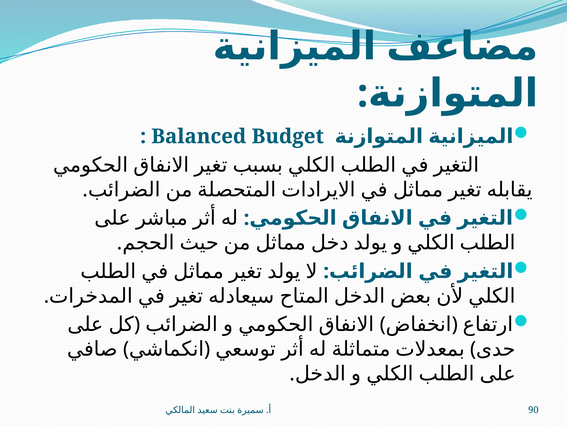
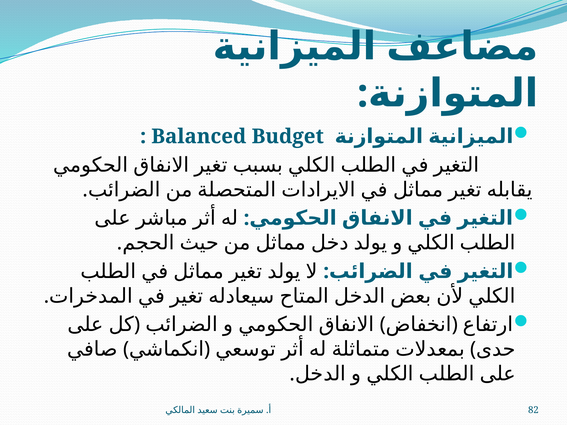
90: 90 -> 82 (533, 410)
